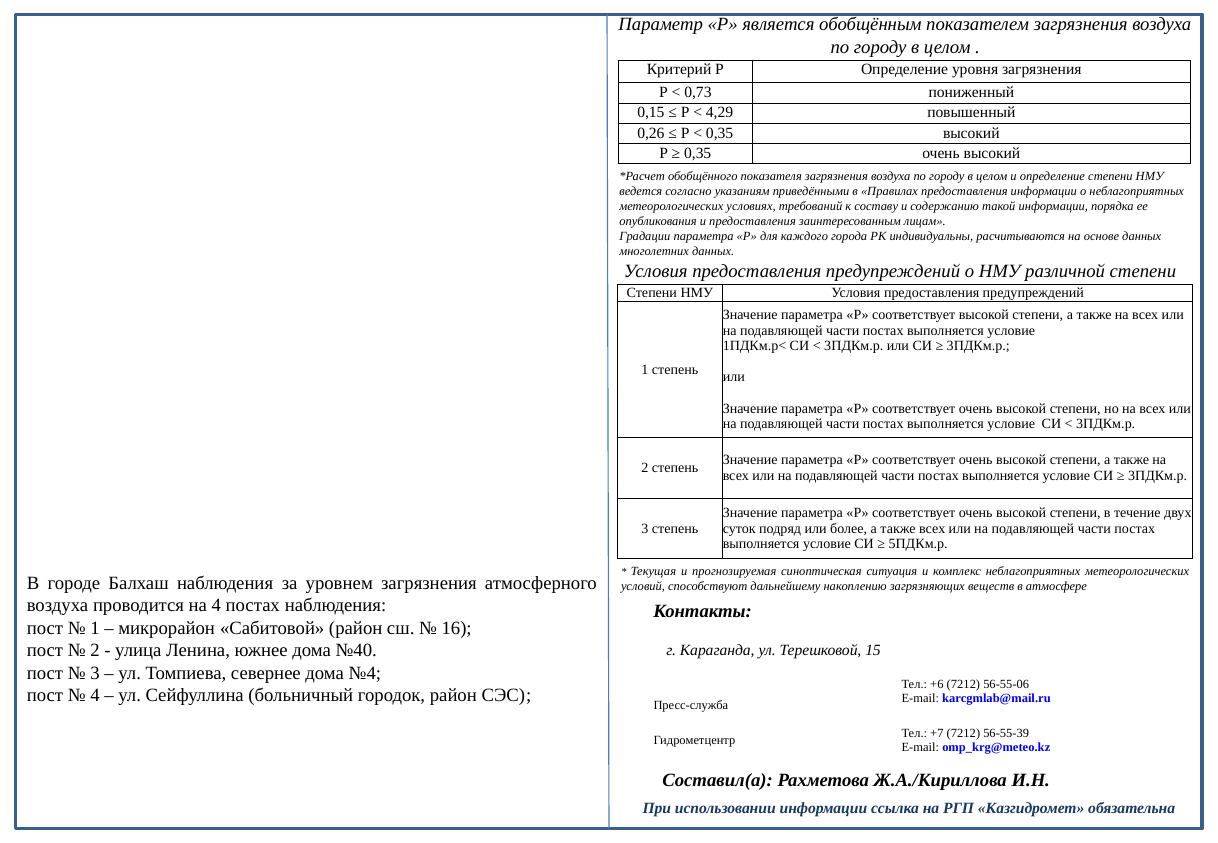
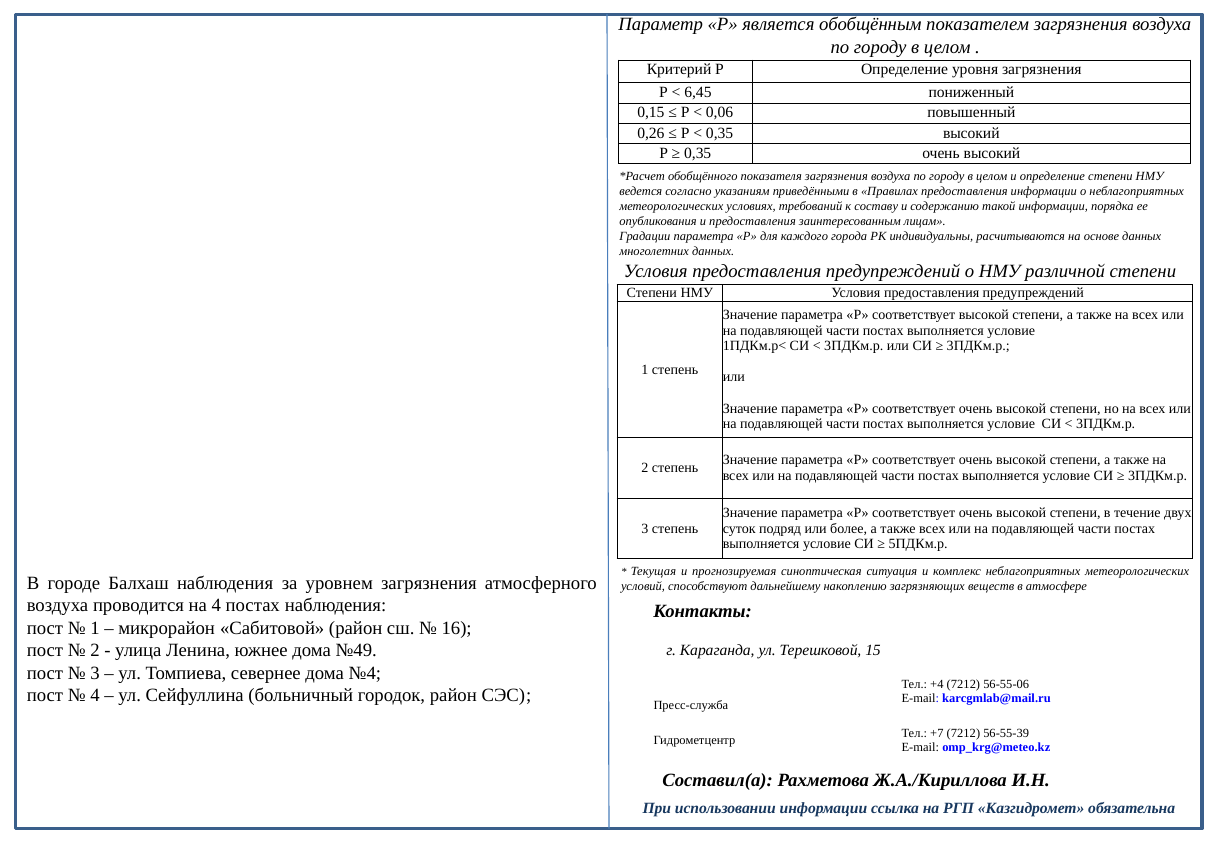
0,73: 0,73 -> 6,45 (698, 93)
4,29: 4,29 -> 0,06 (720, 113)
№40: №40 -> №49 (356, 651)
+6: +6 -> +4 (937, 685)
